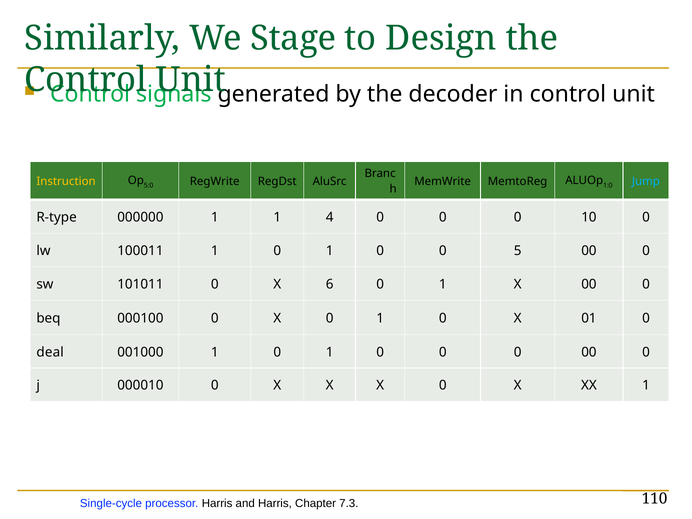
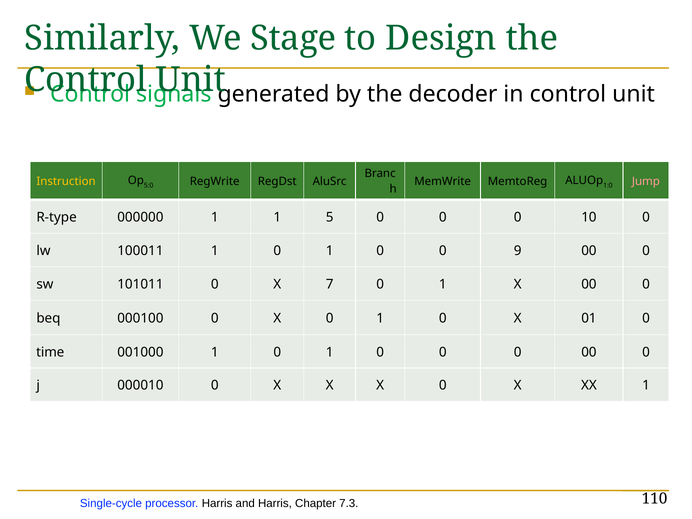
Jump colour: light blue -> pink (646, 181)
4: 4 -> 5 (330, 217)
5: 5 -> 9 (518, 251)
6: 6 -> 7 (330, 284)
deal: deal -> time (50, 352)
